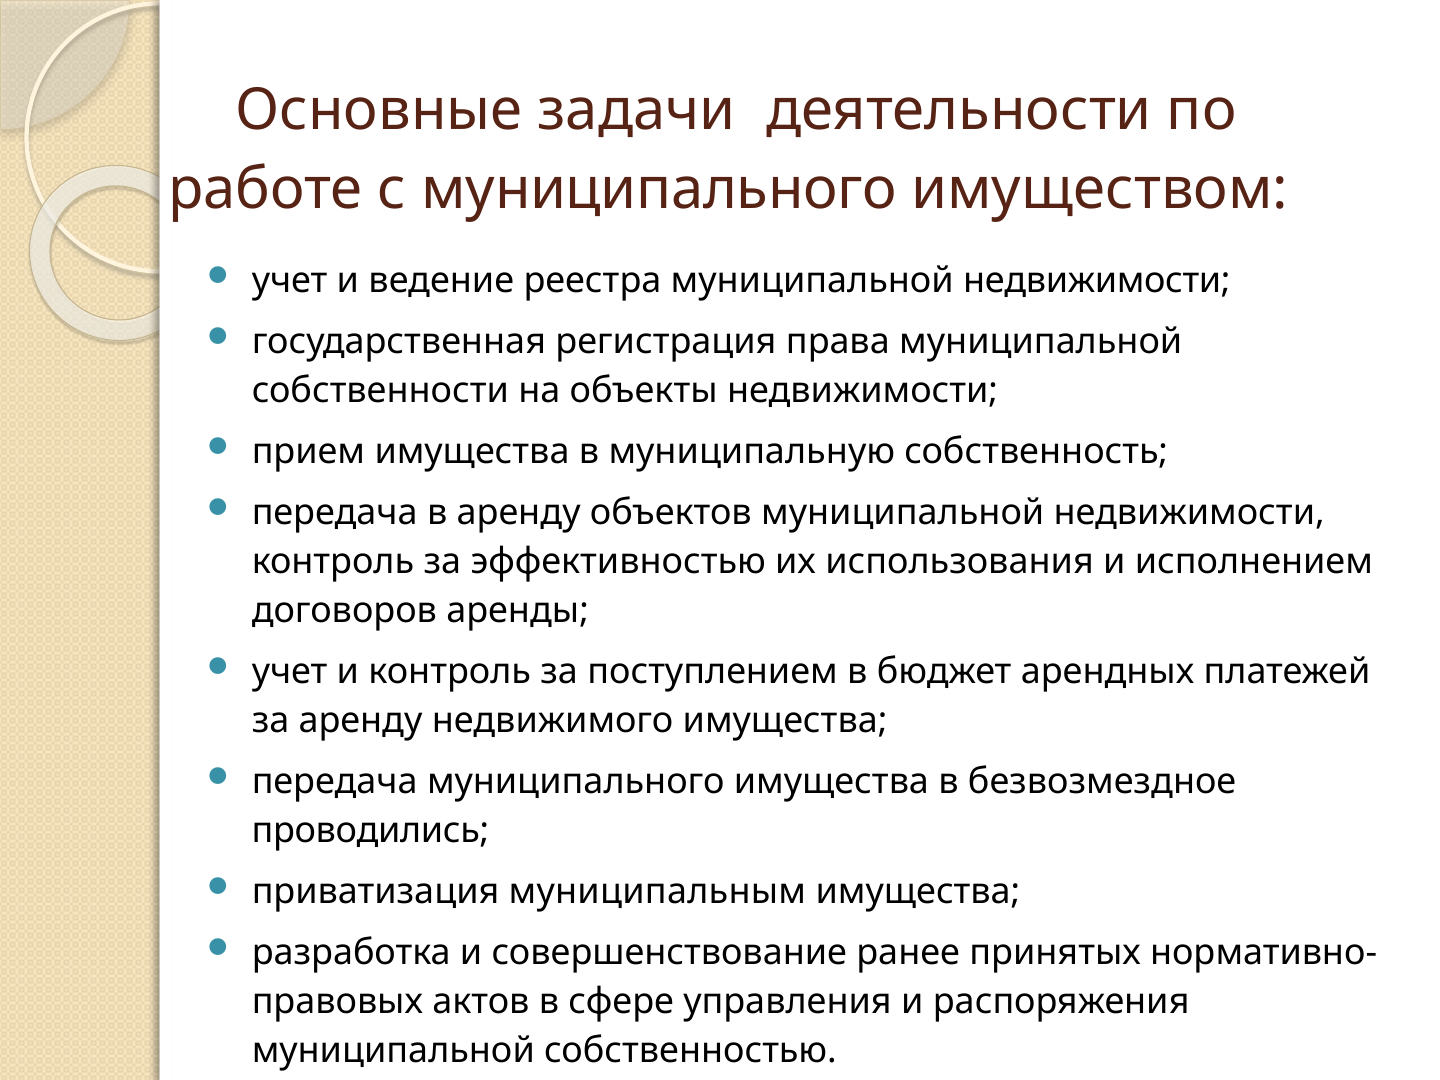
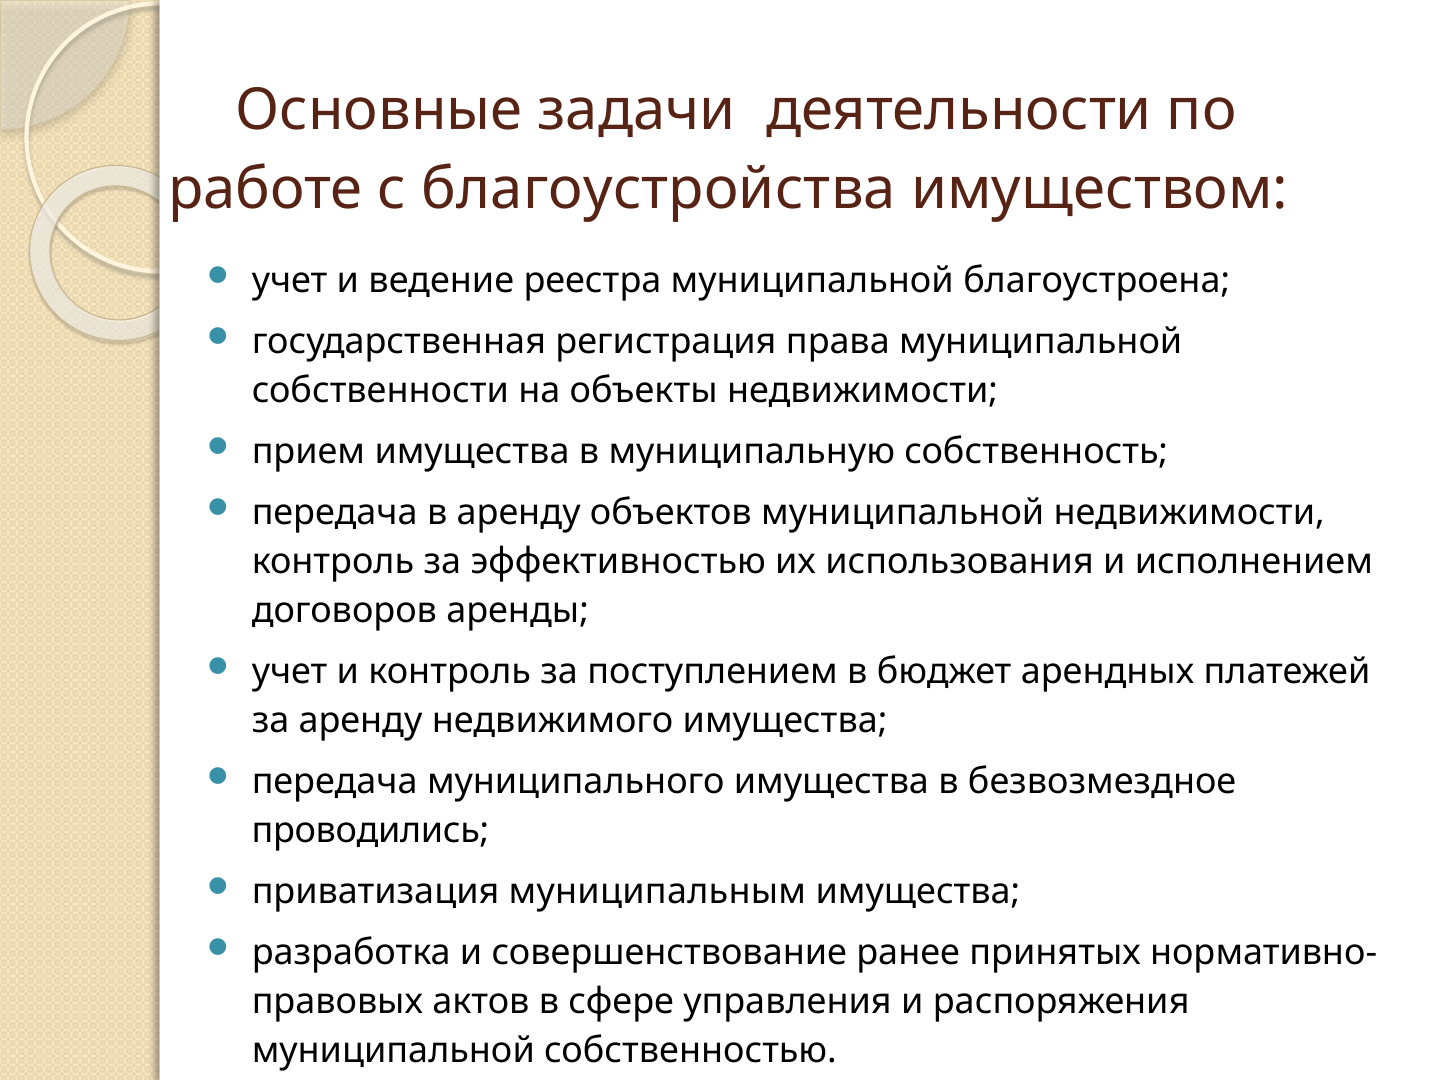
с муниципального: муниципального -> благоустройства (659, 189)
реестра муниципальной недвижимости: недвижимости -> благоустроена (1097, 281)
